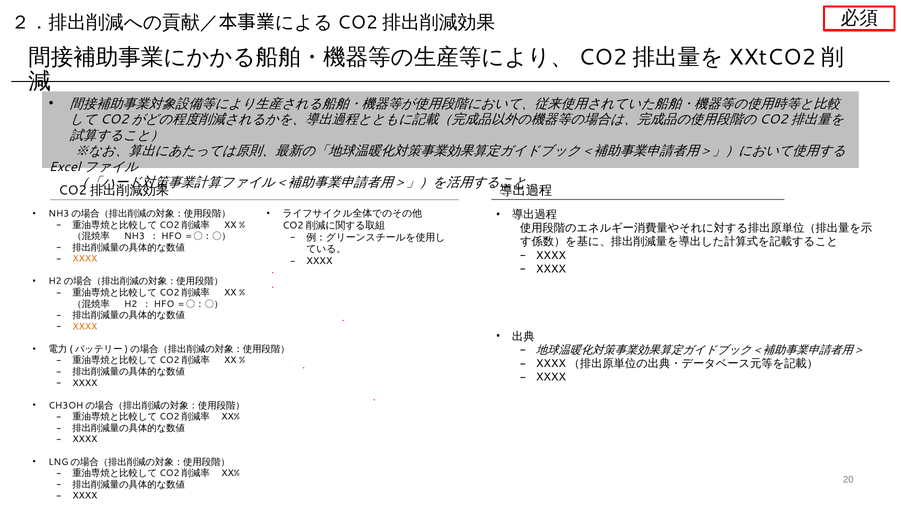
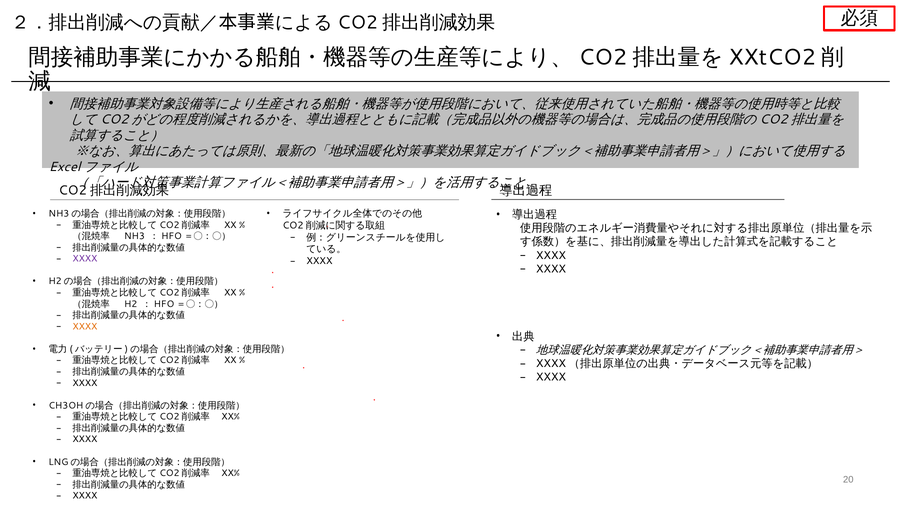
XXXX colour: orange -> purple (85, 259)
